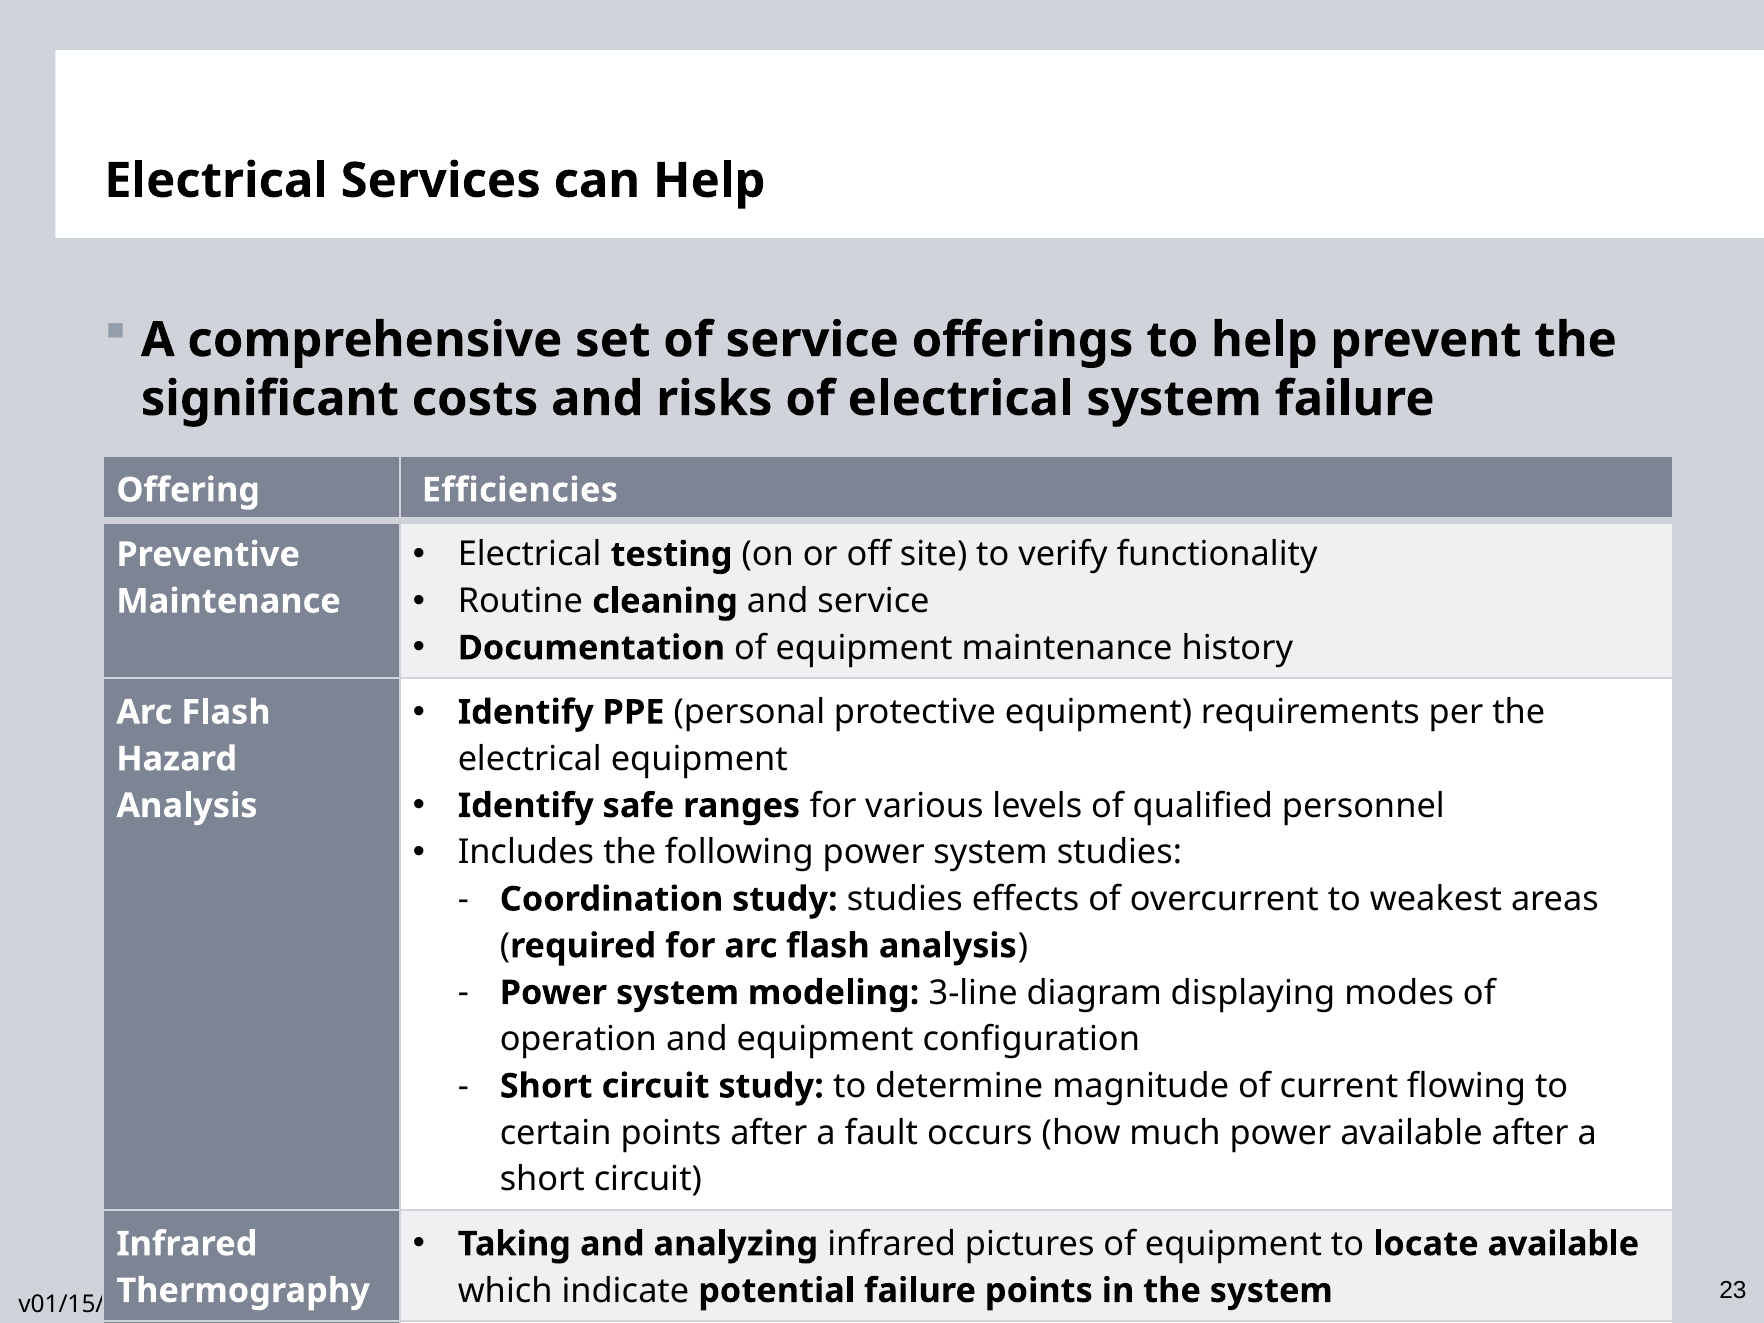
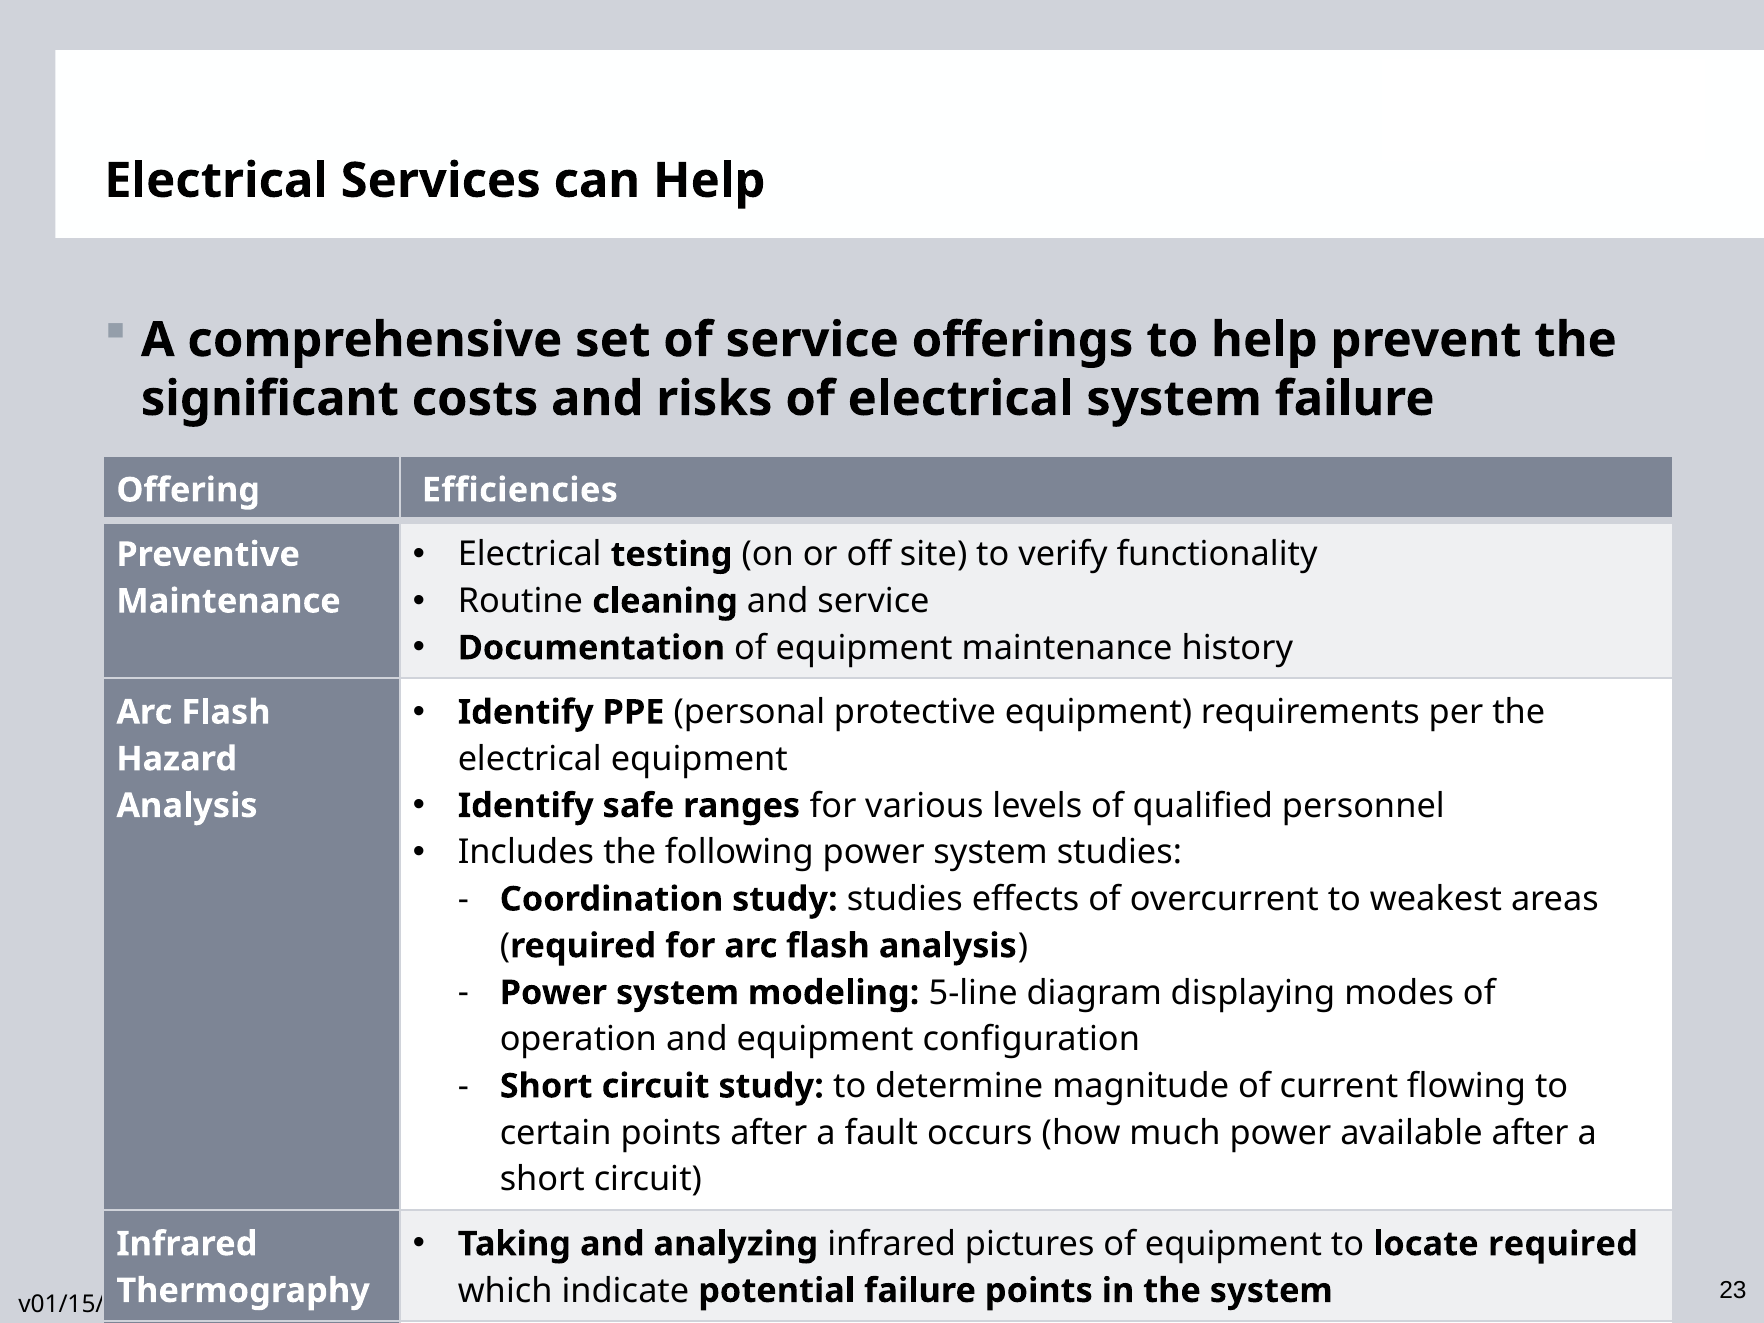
3-line: 3-line -> 5-line (973, 993)
locate available: available -> required (1563, 1244)
